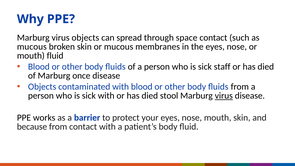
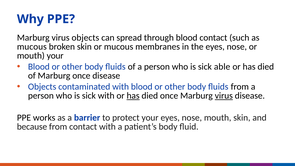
through space: space -> blood (187, 38)
mouth fluid: fluid -> your (55, 56)
staff: staff -> able (222, 67)
has underline: none -> present (133, 96)
died stool: stool -> once (169, 96)
